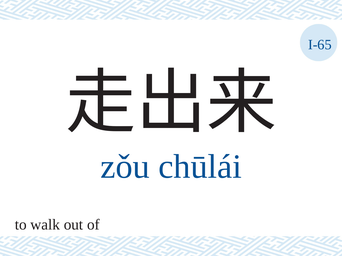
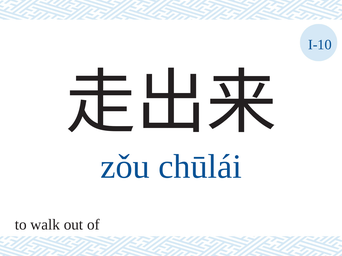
I-65: I-65 -> I-10 (320, 45)
